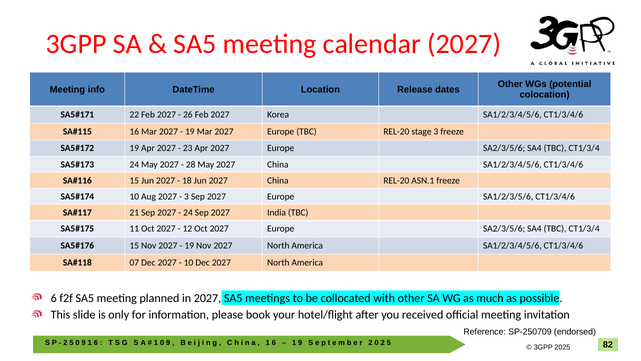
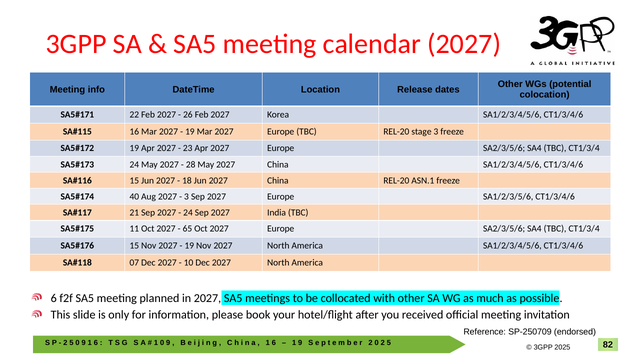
10: 10 -> 40 (134, 196)
12: 12 -> 65 (187, 228)
